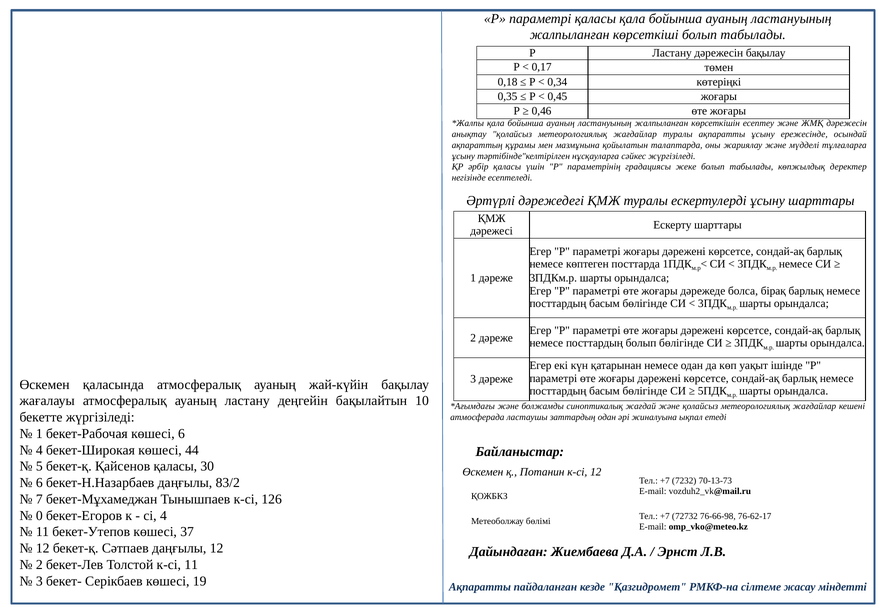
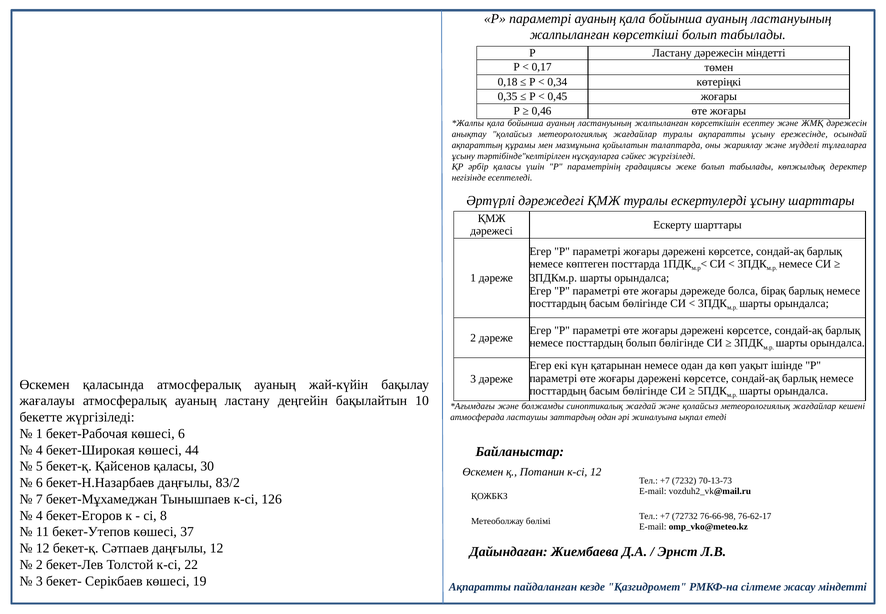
параметрі қаласы: қаласы -> ауаның (595, 18)
дәрежесін бақылау: бақылау -> міндетті (766, 53)
0: 0 -> 4 (39, 515)
сі 4: 4 -> 8 (163, 515)
к-сі 11: 11 -> 22 (191, 564)
